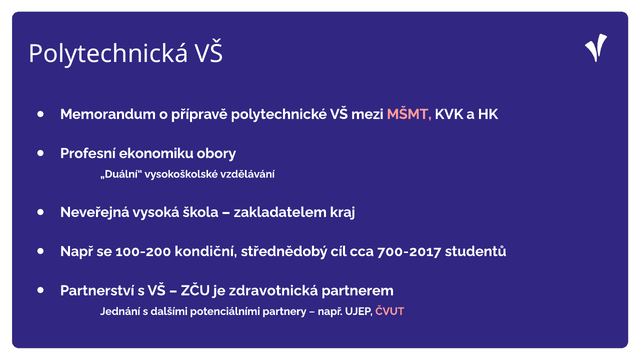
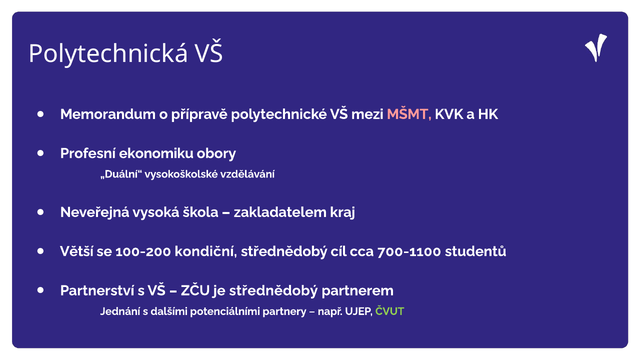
Např: Např -> Větší (77, 251)
700-2017: 700-2017 -> 700-1100 (409, 251)
je zdravotnická: zdravotnická -> střednědobý (273, 291)
ČVUT colour: pink -> light green (390, 311)
